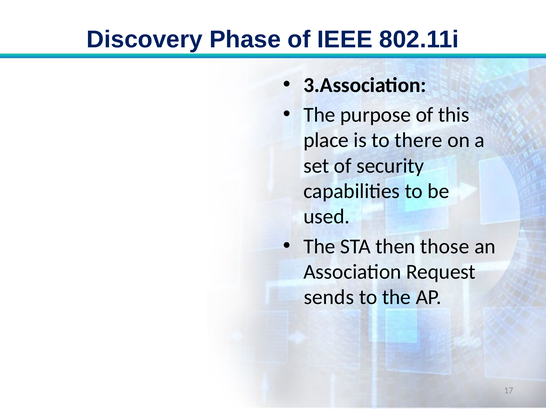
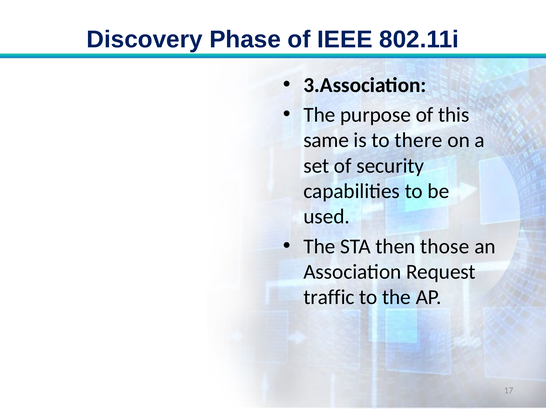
place: place -> same (326, 140)
sends: sends -> traffic (329, 298)
